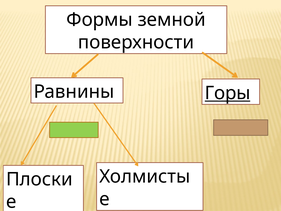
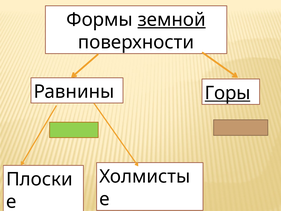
земной underline: none -> present (172, 20)
